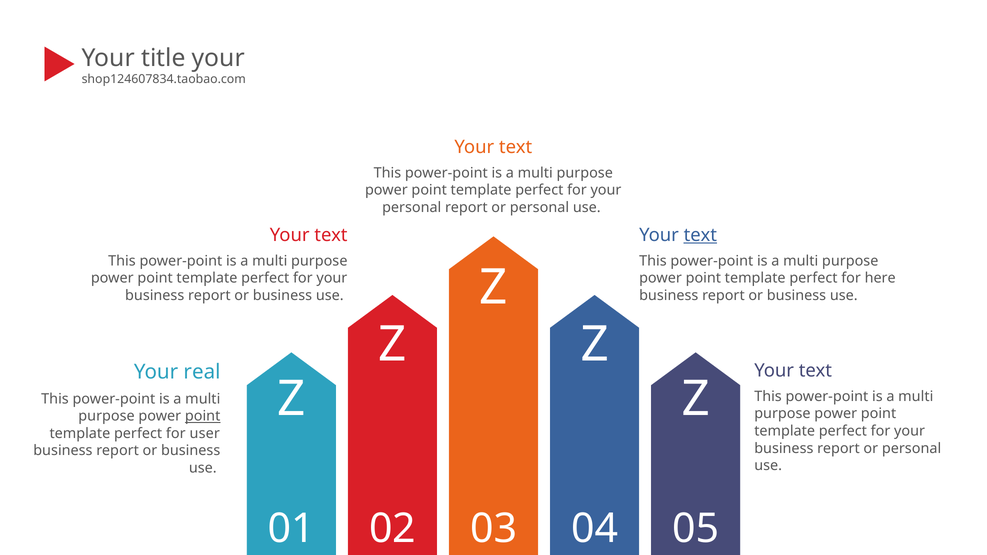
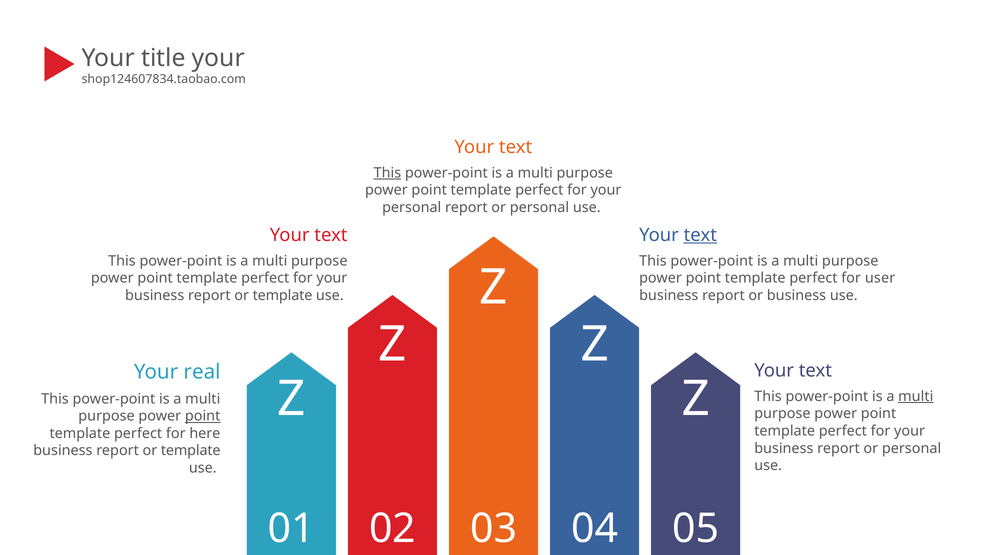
This underline: none -> present (387, 173)
here: here -> user (880, 278)
business: business -> template (283, 295)
multi underline: none -> present (916, 397)
user: user -> here (205, 434)
business: business -> template (191, 451)
